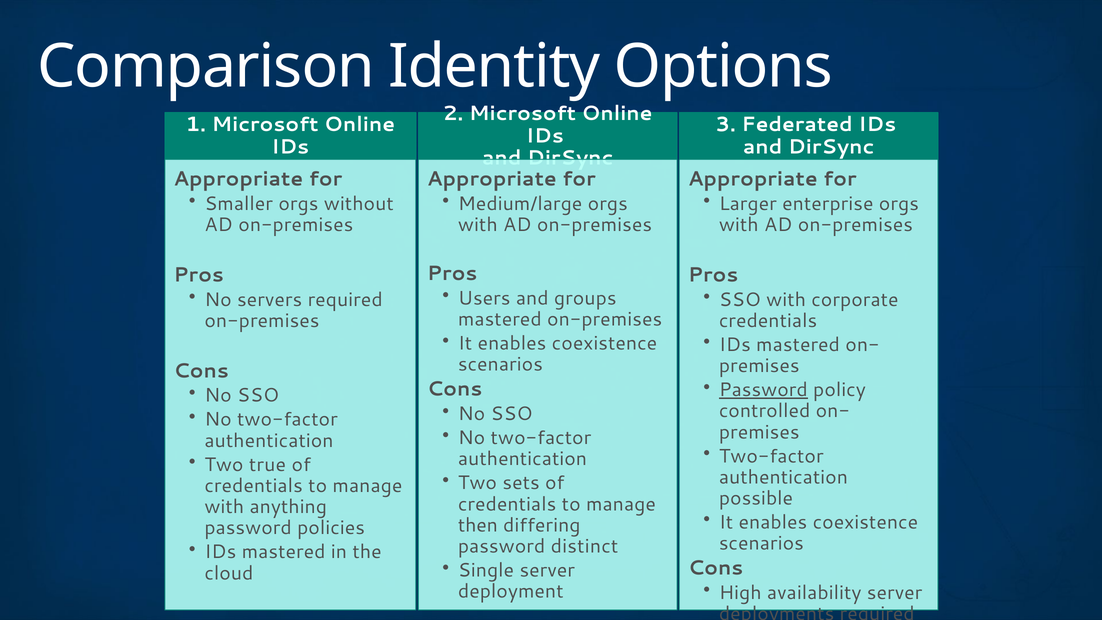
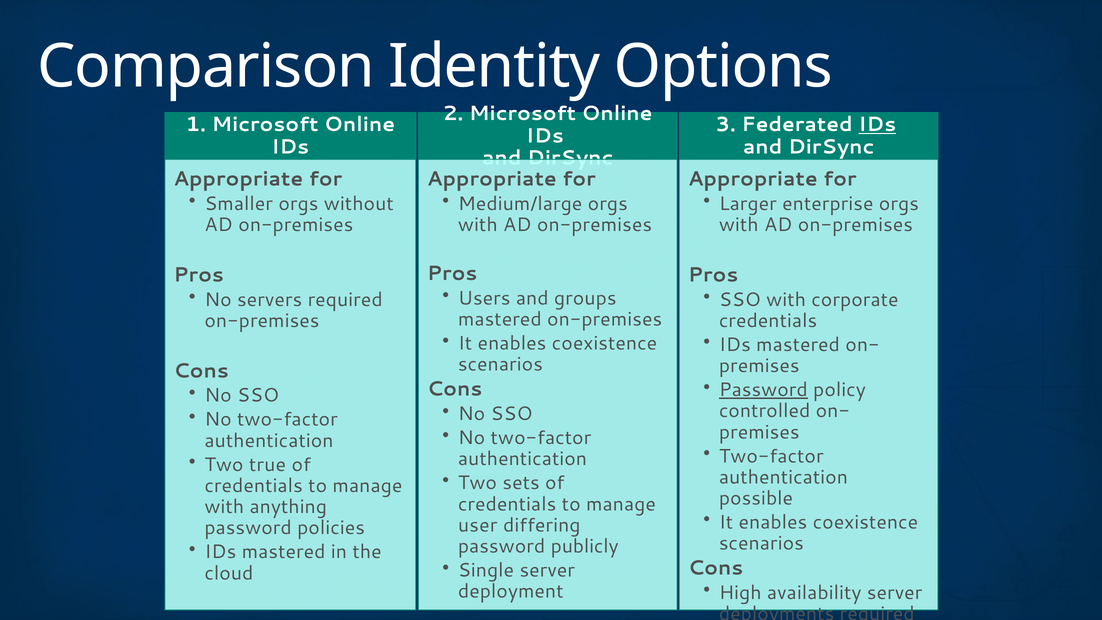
IDs underline: none -> present (877, 125)
then: then -> user (478, 525)
distinct: distinct -> publicly (585, 546)
